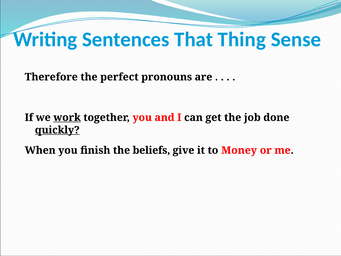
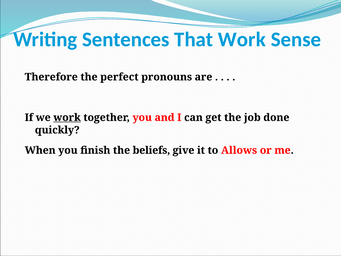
That Thing: Thing -> Work (242, 40)
quickly underline: present -> none (57, 130)
Money: Money -> Allows (239, 150)
